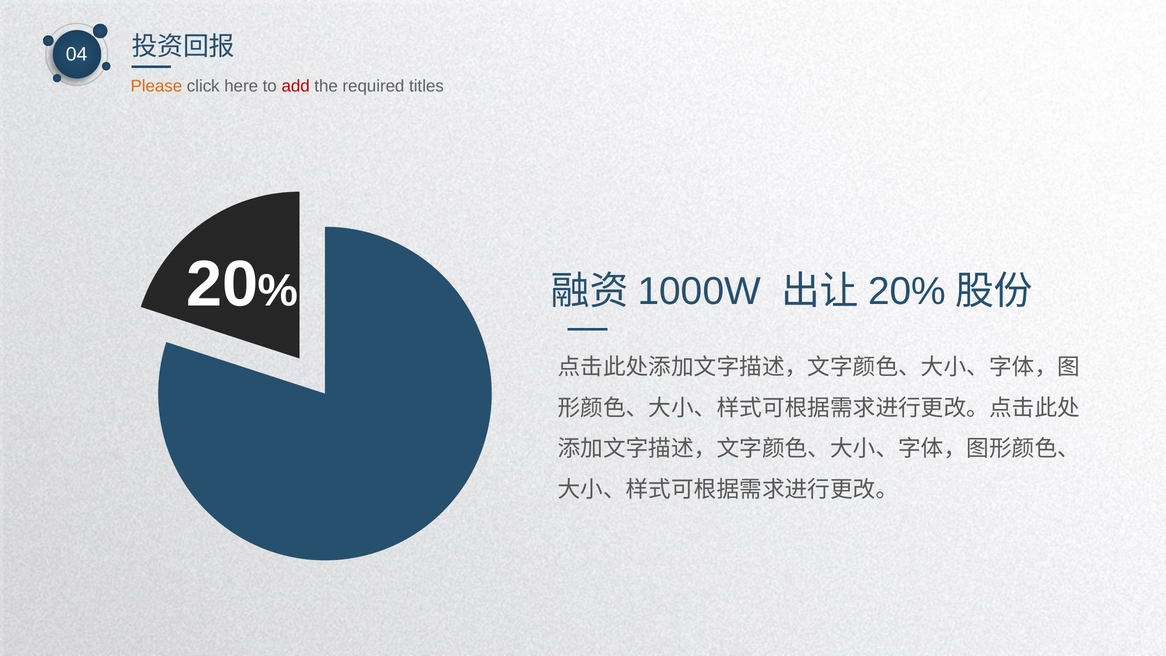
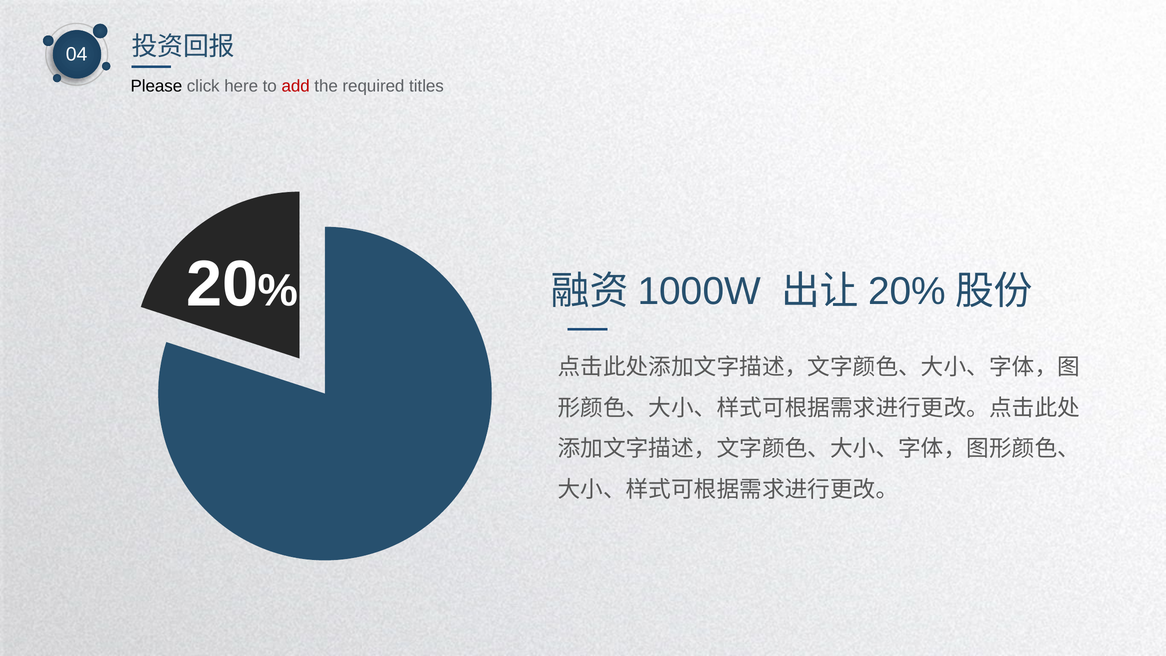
Please colour: orange -> black (156, 86)
